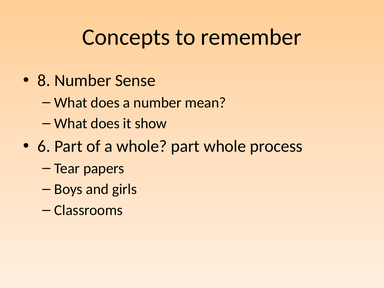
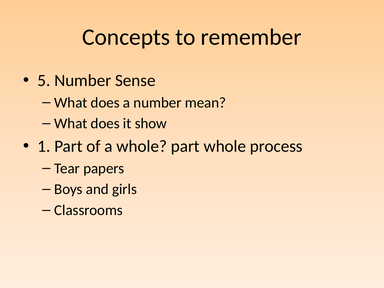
8: 8 -> 5 (44, 81)
6: 6 -> 1 (44, 146)
